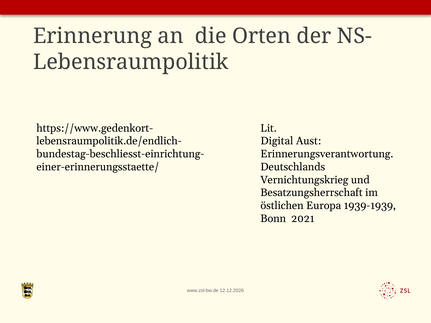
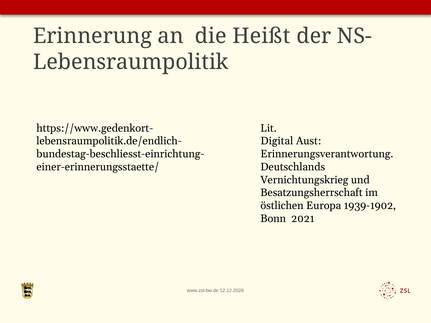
Orten: Orten -> Heißt (261, 36)
1939-1939: 1939-1939 -> 1939-1902 (370, 206)
